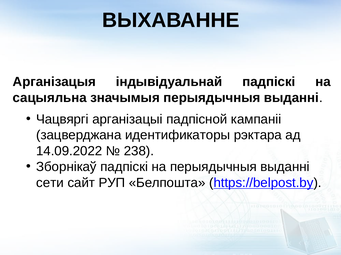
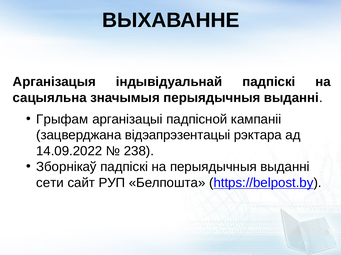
Чацвяргі: Чацвяргі -> Грыфам (62, 120)
идентификаторы: идентификаторы -> відэапрэзентацыі (178, 136)
